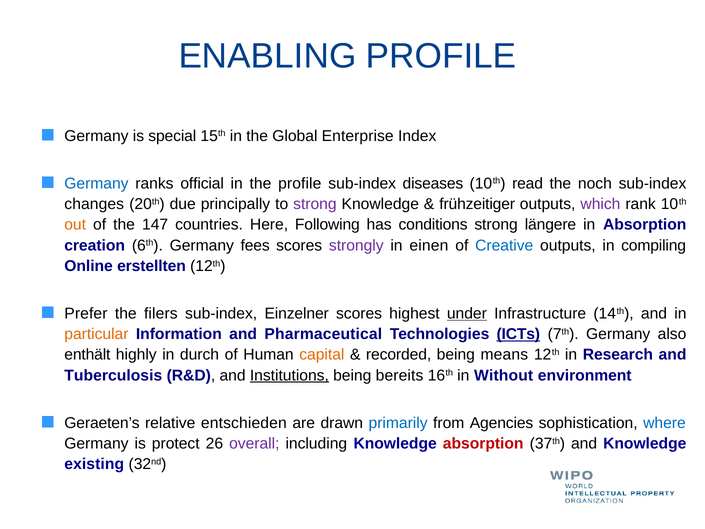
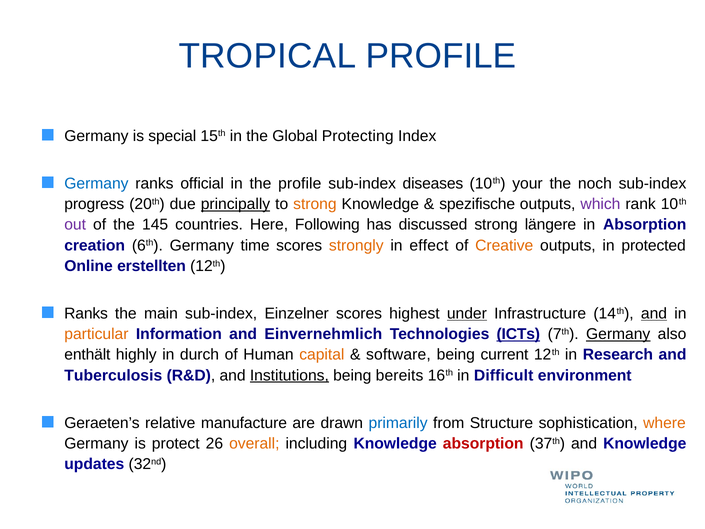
ENABLING: ENABLING -> TROPICAL (267, 56)
Enterprise: Enterprise -> Protecting (358, 136)
read: read -> your (527, 183)
changes: changes -> progress (94, 204)
principally underline: none -> present (235, 204)
strong colour: purple -> orange (315, 204)
frühzeitiger: frühzeitiger -> spezifische (477, 204)
out colour: orange -> purple (75, 225)
147: 147 -> 145 (155, 225)
conditions: conditions -> discussed (433, 225)
fees: fees -> time (255, 245)
strongly colour: purple -> orange (356, 245)
einen: einen -> effect (429, 245)
Creative colour: blue -> orange (504, 245)
compiling: compiling -> protected (654, 245)
Prefer: Prefer -> Ranks (86, 313)
filers: filers -> main (161, 313)
and underline: none -> present (654, 313)
Pharmaceutical: Pharmaceutical -> Einvernehmlich (323, 334)
Germany underline: none -> present (618, 334)
recorded: recorded -> software (398, 355)
means: means -> current (504, 355)
Without: Without -> Difficult (504, 375)
entschieden: entschieden -> manufacture (244, 423)
Agencies: Agencies -> Structure (501, 423)
where colour: blue -> orange (664, 423)
overall colour: purple -> orange (254, 443)
existing: existing -> updates (94, 464)
